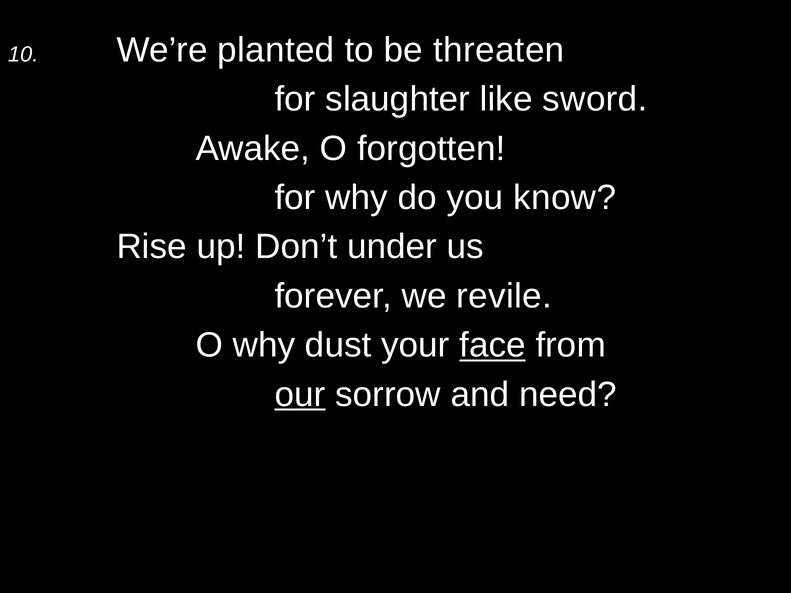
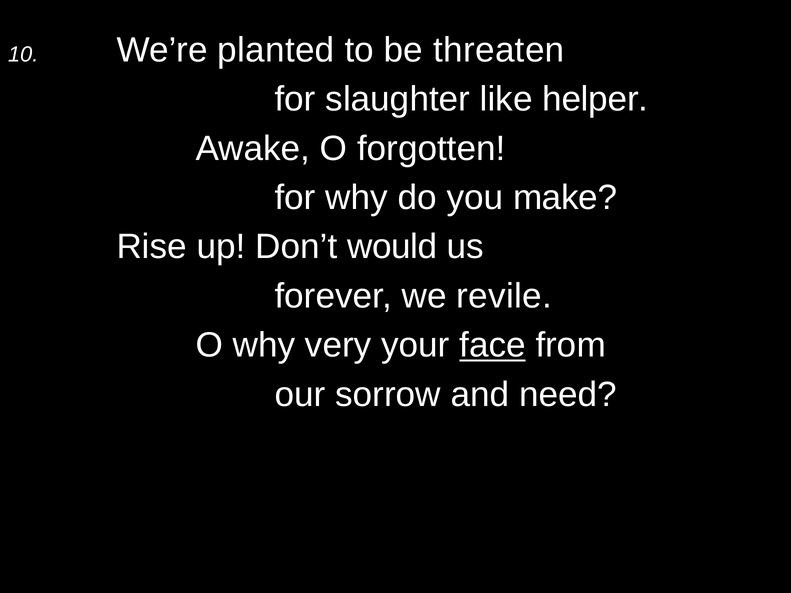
sword: sword -> helper (595, 99)
know: know -> make (565, 198)
under: under -> would (392, 247)
dust: dust -> very (338, 345)
our underline: present -> none (300, 395)
